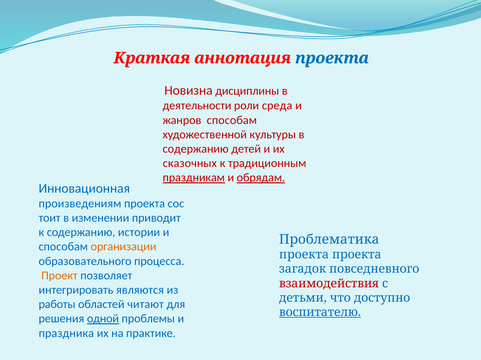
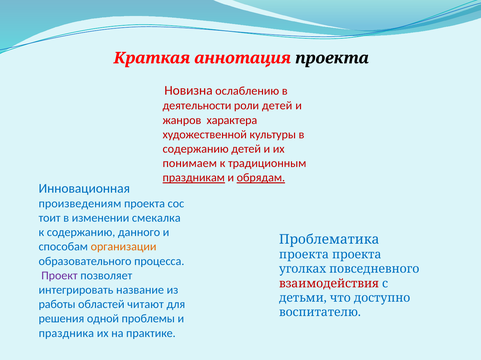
проекта colour: blue -> black (332, 58)
дисциплины: дисциплины -> ослаблению (247, 91)
роли среда: среда -> детей (277, 106)
жанров способам: способам -> характера (232, 120)
сказочных: сказочных -> понимаем (190, 164)
приводит: приводит -> смекалка (156, 218)
истории: истории -> данного (139, 233)
загадок: загадок -> уголках (303, 270)
Проект colour: orange -> purple (59, 276)
являются: являются -> название (140, 290)
воспитателю underline: present -> none (320, 313)
одной underline: present -> none (103, 319)
